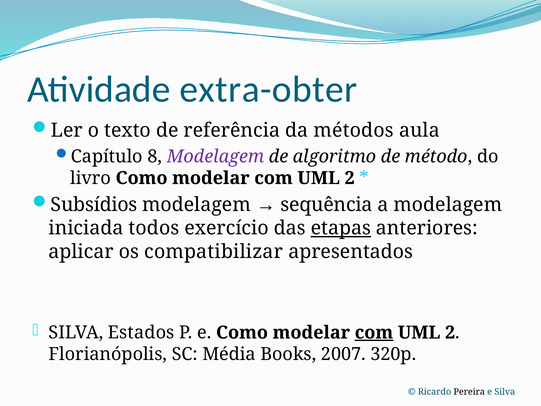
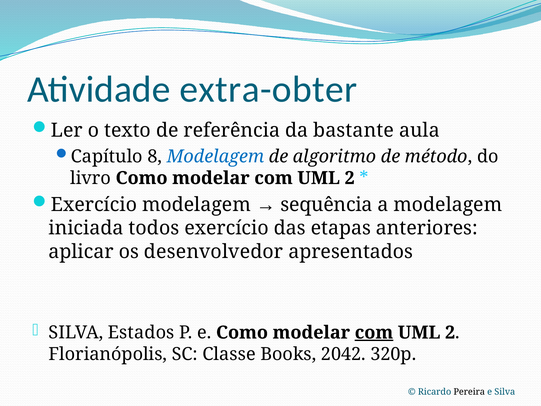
métodos: métodos -> bastante (354, 130)
Modelagem colour: purple -> blue (215, 156)
Subsídios: Subsídios -> Exercício (94, 205)
etapas underline: present -> none (341, 228)
compatibilizar: compatibilizar -> desenvolvedor (214, 252)
Média: Média -> Classe (229, 354)
2007: 2007 -> 2042 (343, 354)
